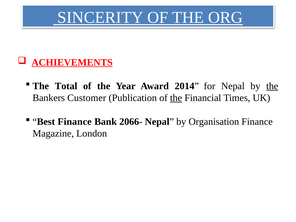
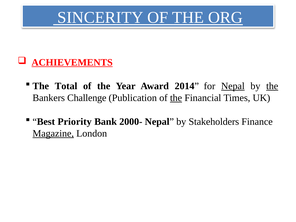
Nepal underline: none -> present (233, 86)
Customer: Customer -> Challenge (87, 98)
Finance: Finance -> Priority (75, 122)
2066-: 2066- -> 2000- (131, 122)
Organisation: Organisation -> Stakeholders (214, 122)
Magazine underline: none -> present (53, 133)
